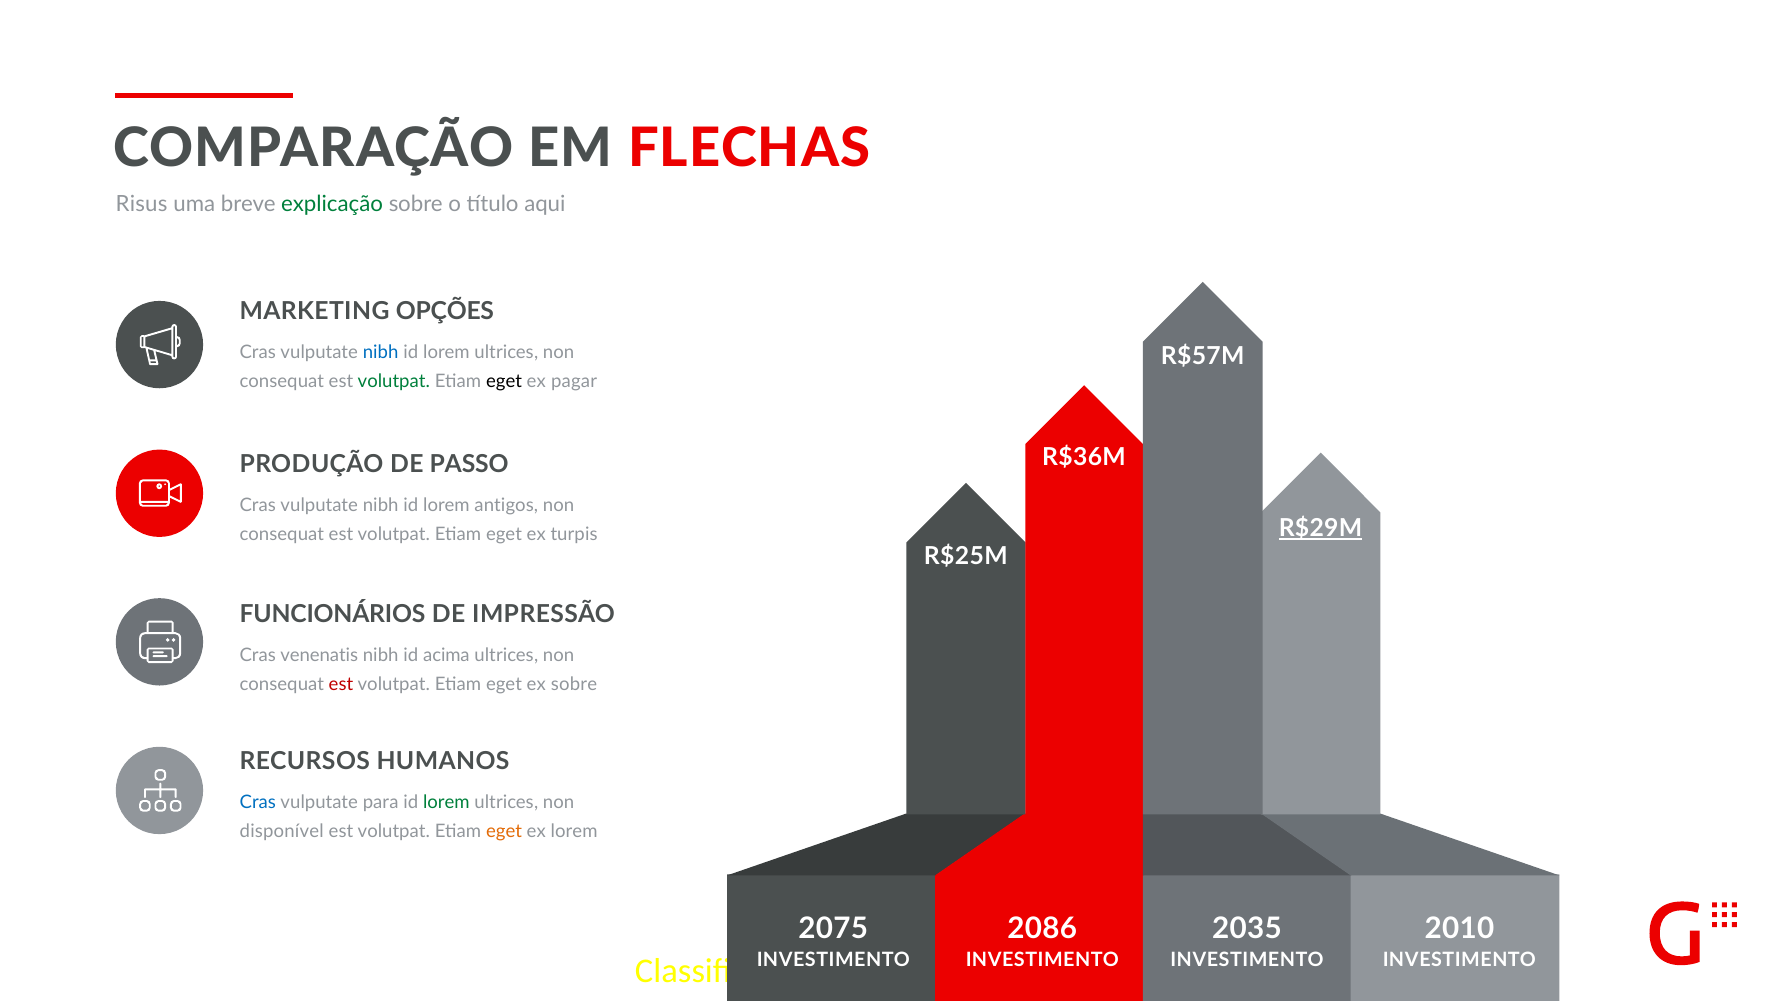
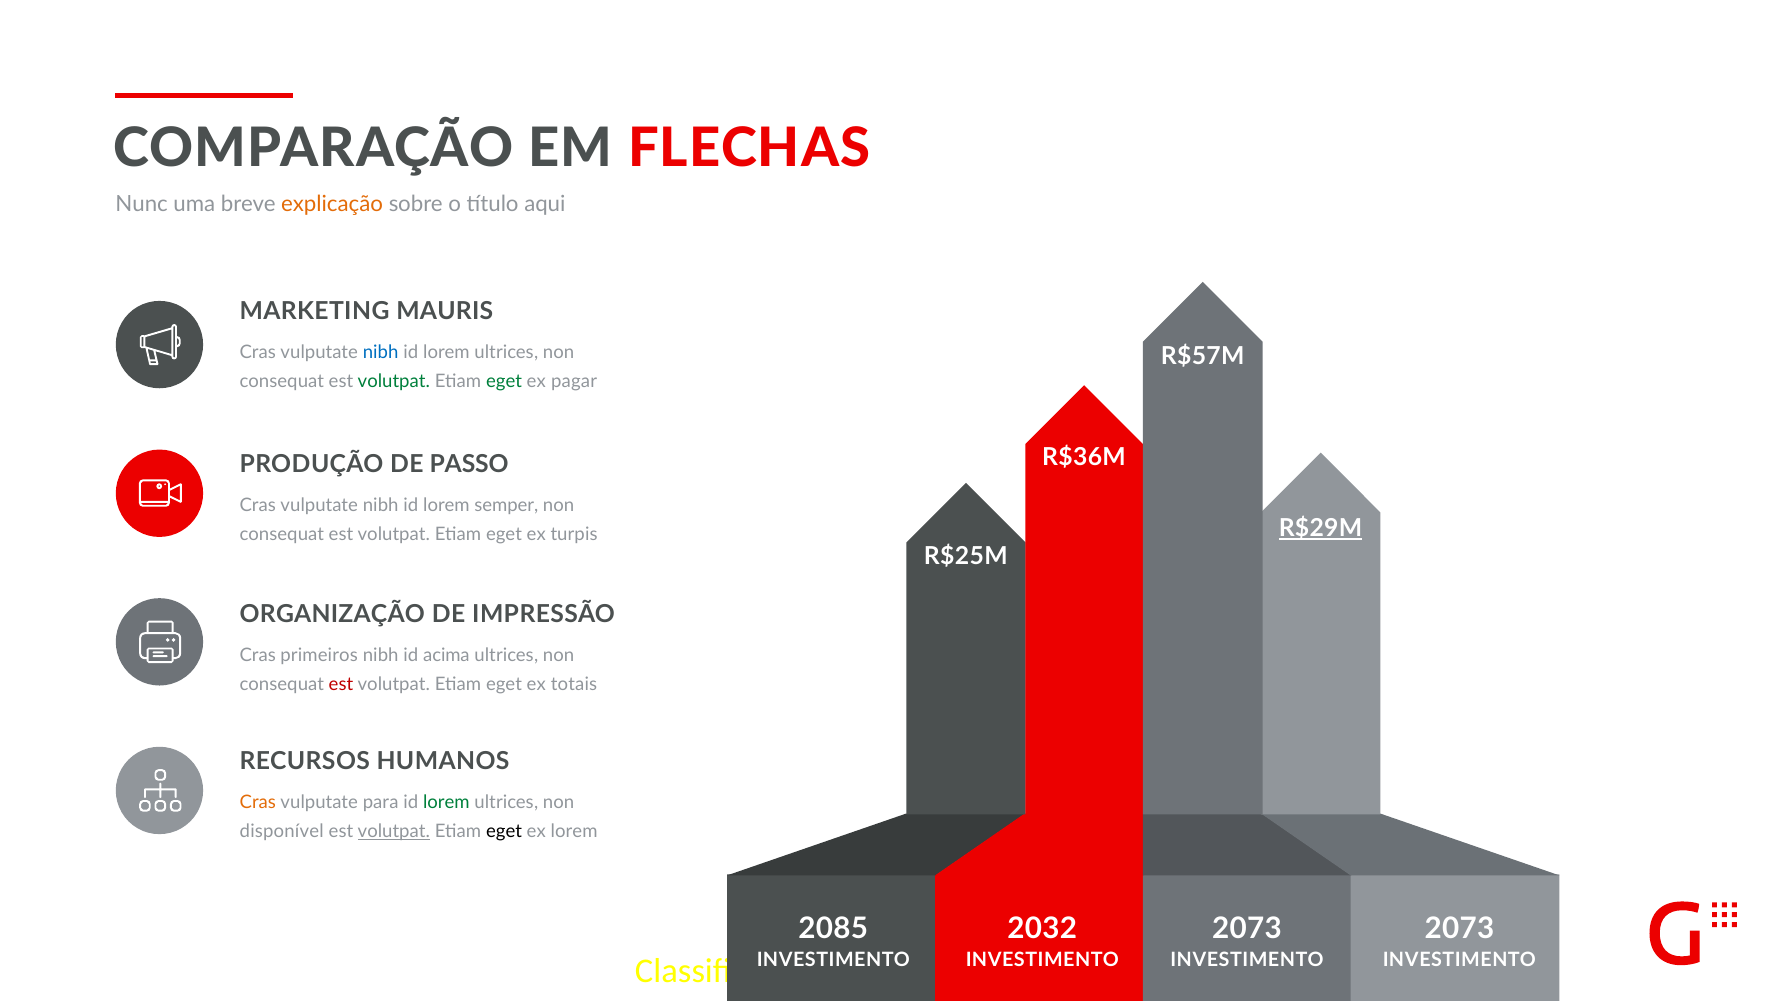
Risus: Risus -> Nunc (142, 204)
explicação colour: green -> orange (332, 204)
OPÇÕES: OPÇÕES -> MAURIS (445, 311)
eget colour: black -> green (504, 381)
antigos: antigos -> semper (506, 505)
FUNCIONÁRIOS: FUNCIONÁRIOS -> ORGANIZAÇÃO (332, 614)
venenatis: venenatis -> primeiros (319, 655)
ex sobre: sobre -> totais (574, 684)
Cras colour: blue -> orange (258, 802)
volutpat underline: none -> present (394, 831)
eget colour: orange -> black (504, 831)
2035: 2035 -> 2073 (1247, 928)
2010: 2010 -> 2073 (1459, 928)
2075: 2075 -> 2085 (833, 929)
2086: 2086 -> 2032 (1042, 929)
